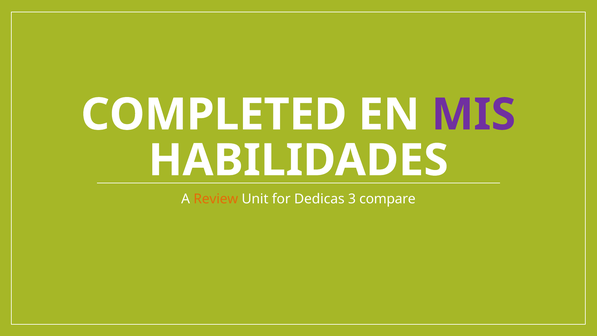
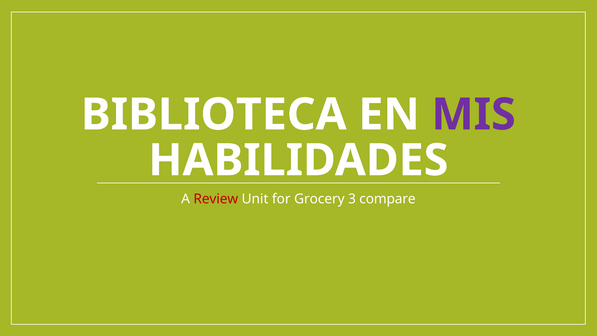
COMPLETED: COMPLETED -> BIBLIOTECA (214, 115)
Review colour: orange -> red (216, 199)
Dedicas: Dedicas -> Grocery (319, 199)
